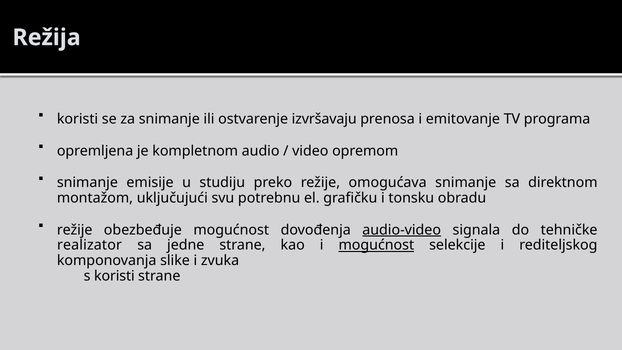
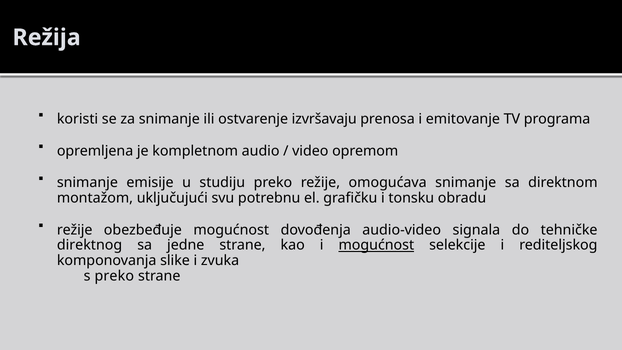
audio-video underline: present -> none (402, 230)
realizator: realizator -> direktnog (90, 245)
s koristi: koristi -> preko (114, 276)
